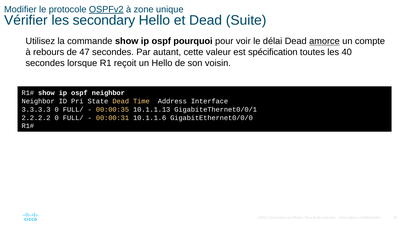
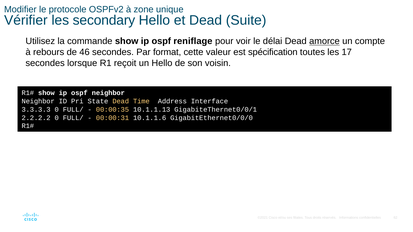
OSPFv2 underline: present -> none (106, 10)
pourquoi: pourquoi -> reniflage (193, 41)
47: 47 -> 46 (85, 52)
autant: autant -> format (167, 52)
40: 40 -> 17 (347, 52)
